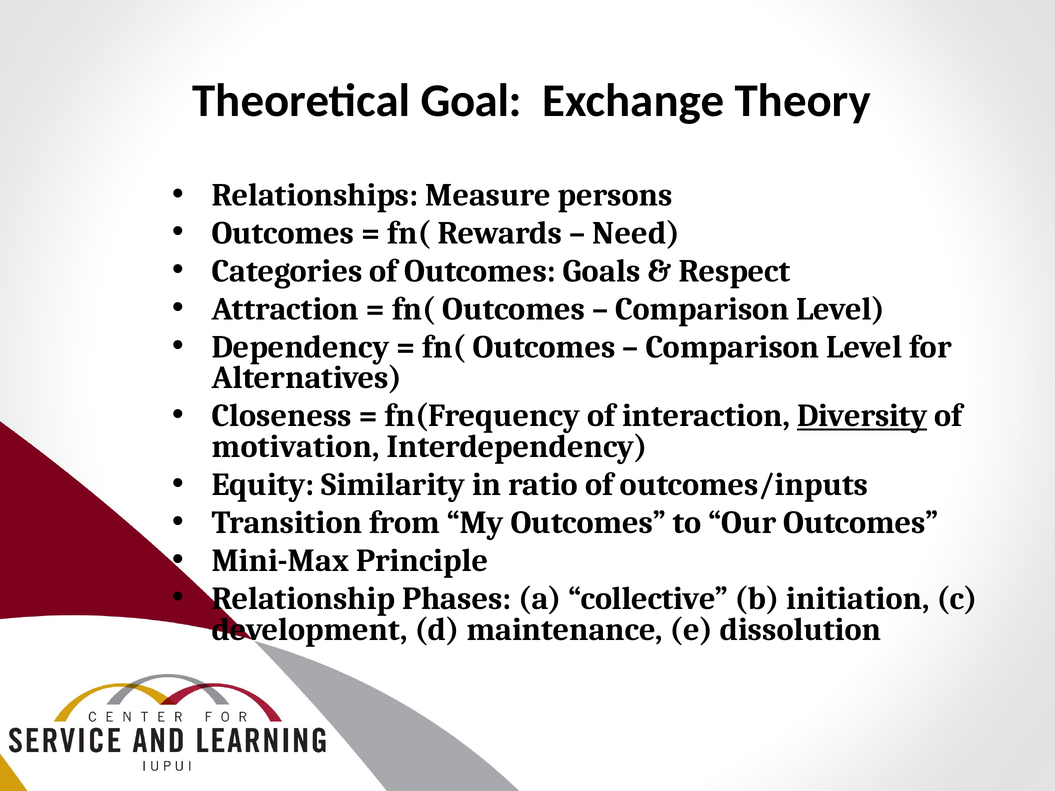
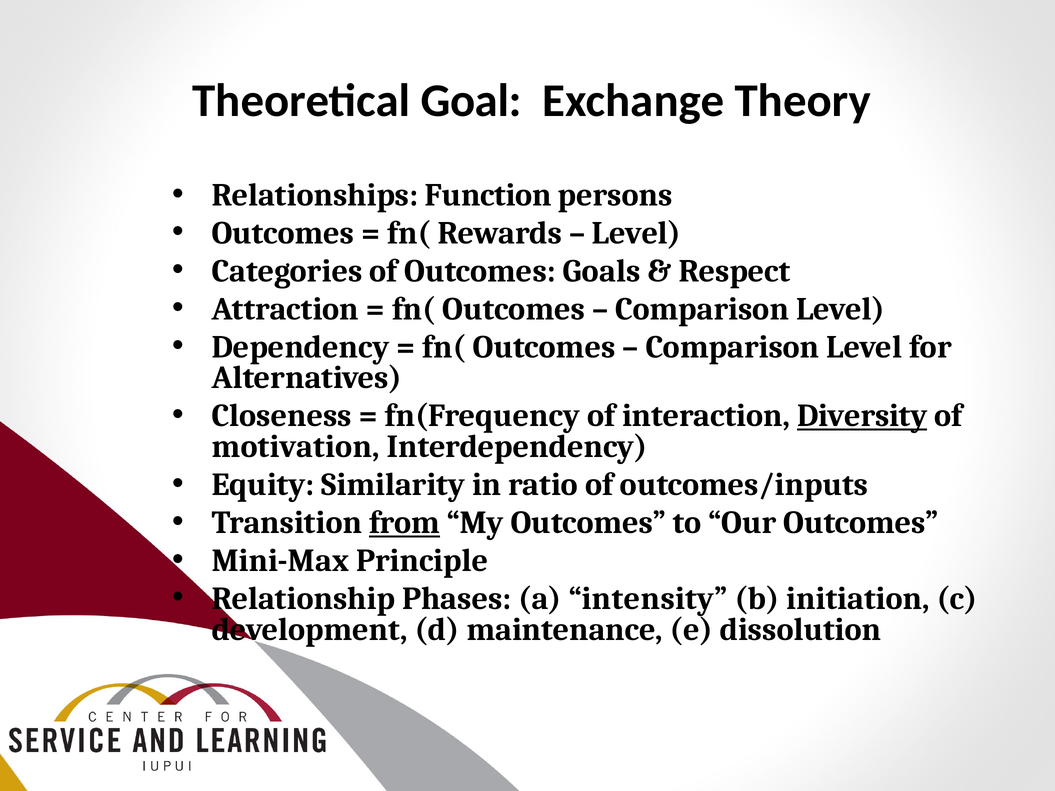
Measure: Measure -> Function (488, 195)
Need: Need -> Level (636, 233)
from underline: none -> present (405, 523)
collective: collective -> intensity (648, 599)
